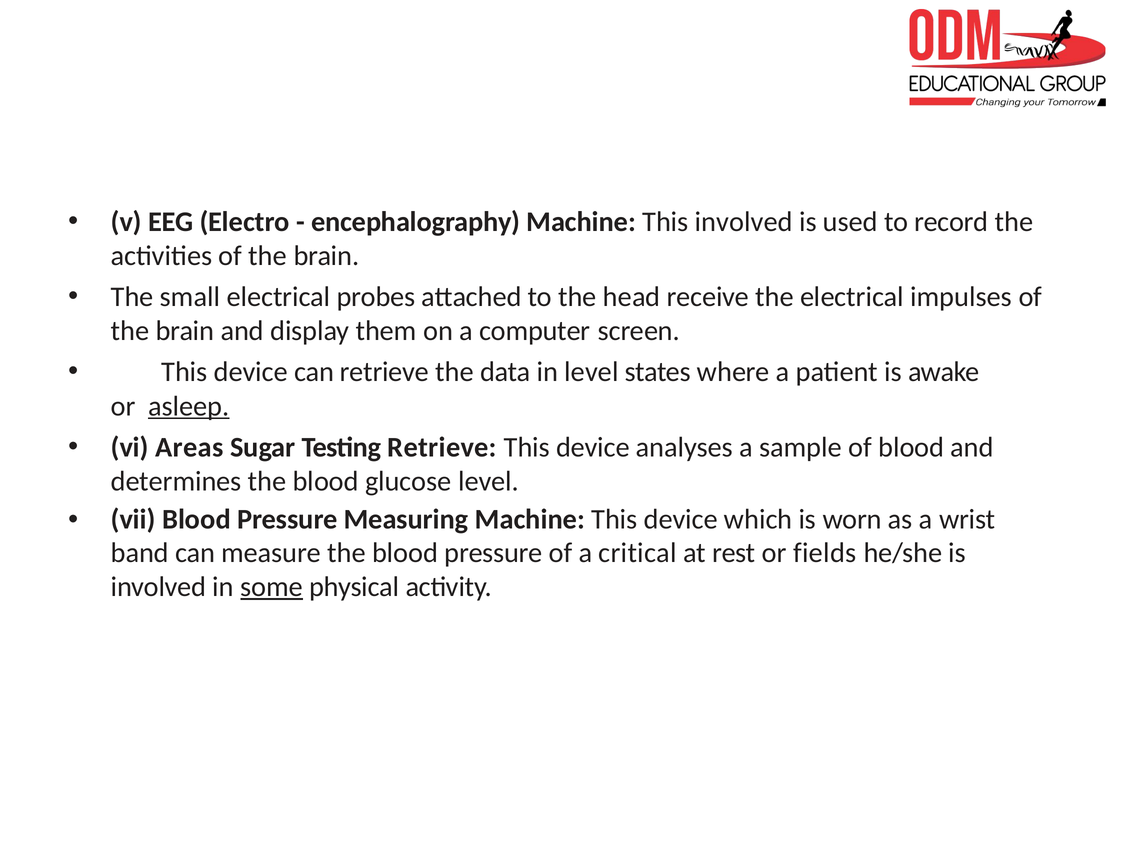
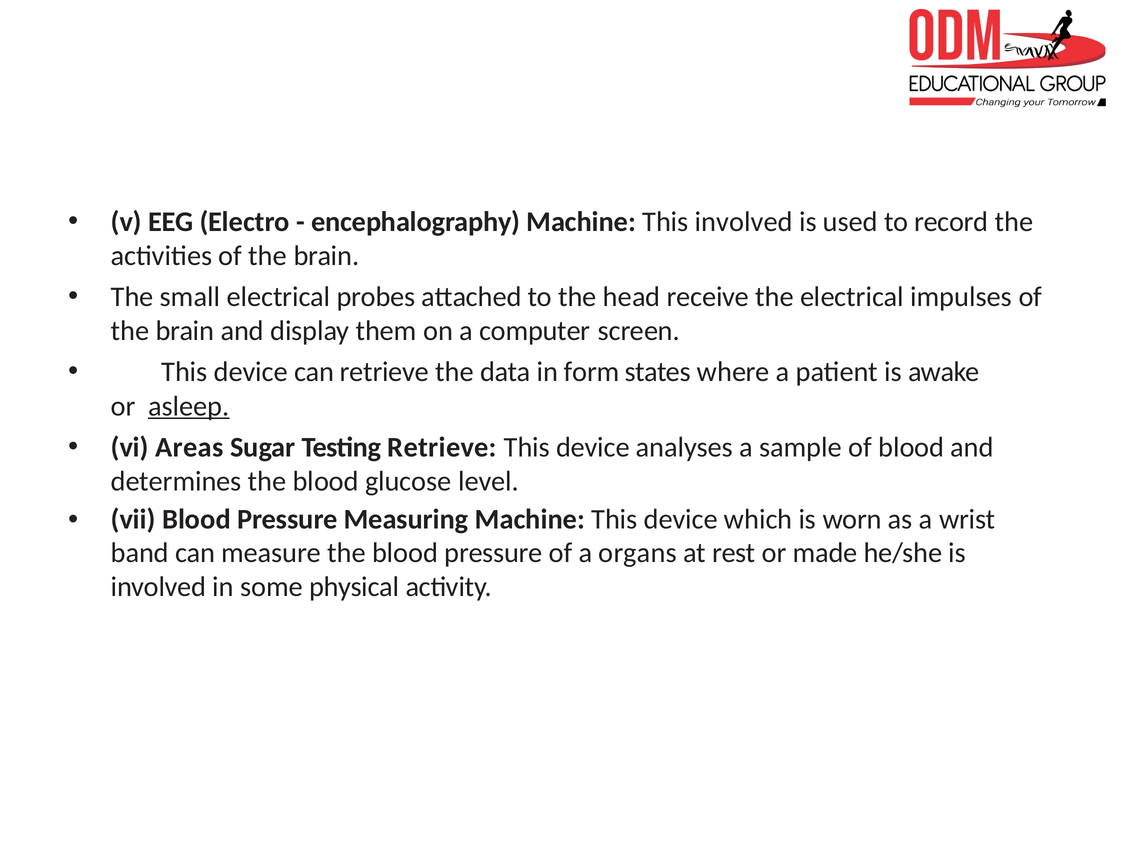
in level: level -> form (592, 372)
critical: critical -> organs (638, 553)
fields: fields -> made (825, 553)
some underline: present -> none (272, 587)
